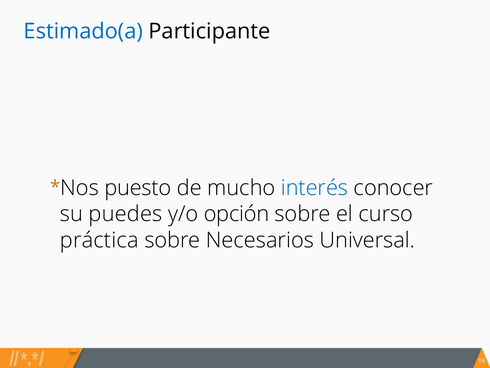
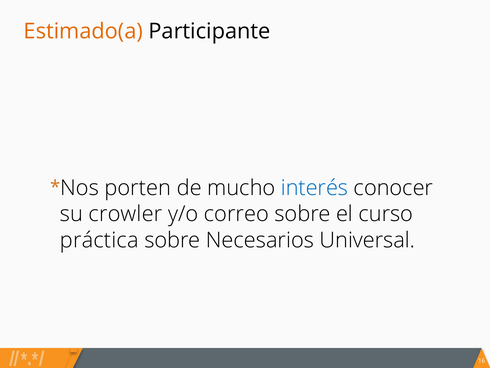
Estimado(a colour: blue -> orange (83, 31)
puesto: puesto -> porten (138, 188)
puedes: puedes -> crowler (125, 214)
opción: opción -> correo (236, 214)
